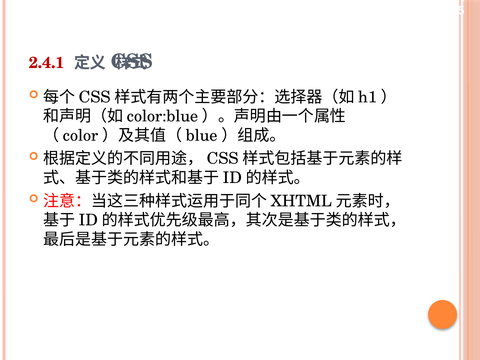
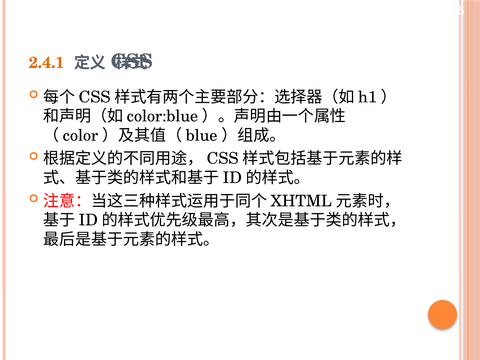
2.4.1 colour: red -> orange (47, 63)
